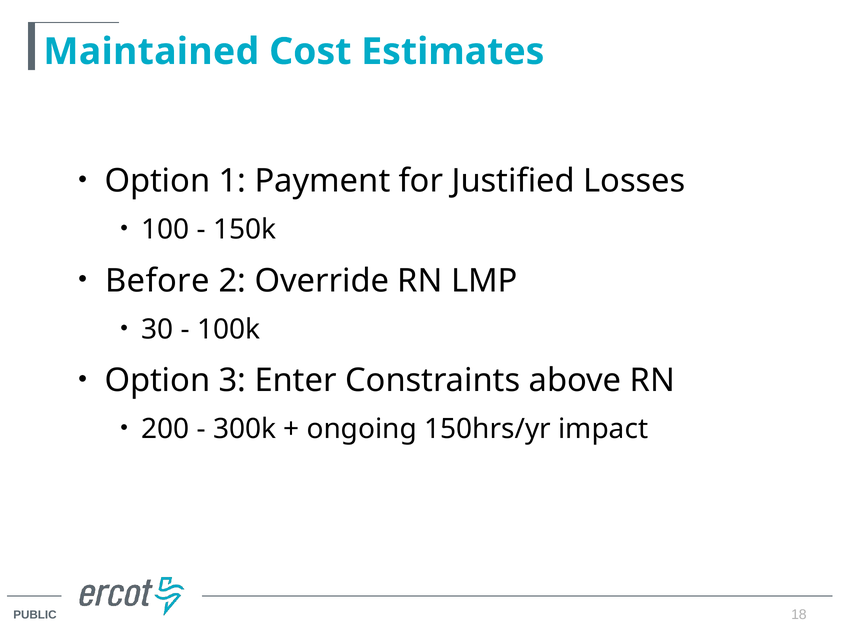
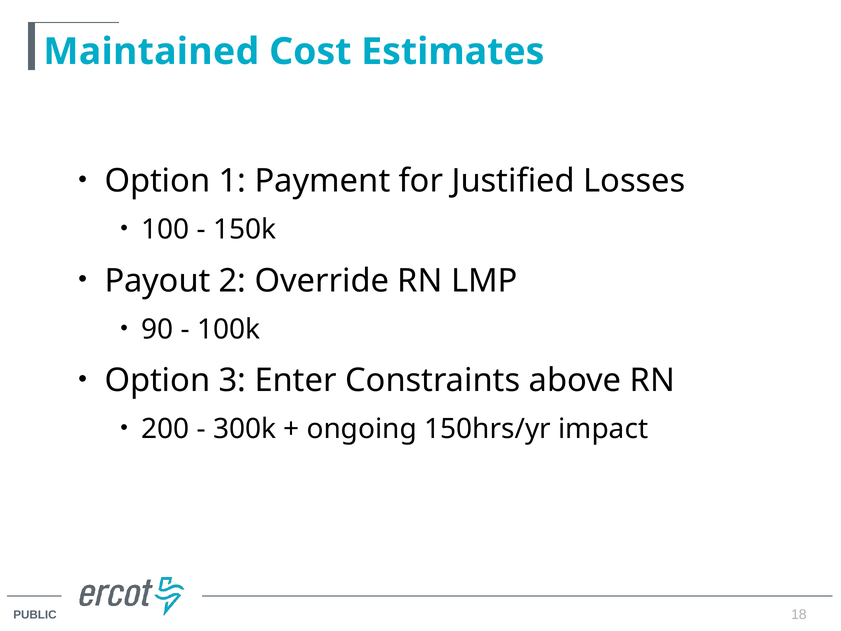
Before: Before -> Payout (158, 281)
30: 30 -> 90 (157, 329)
